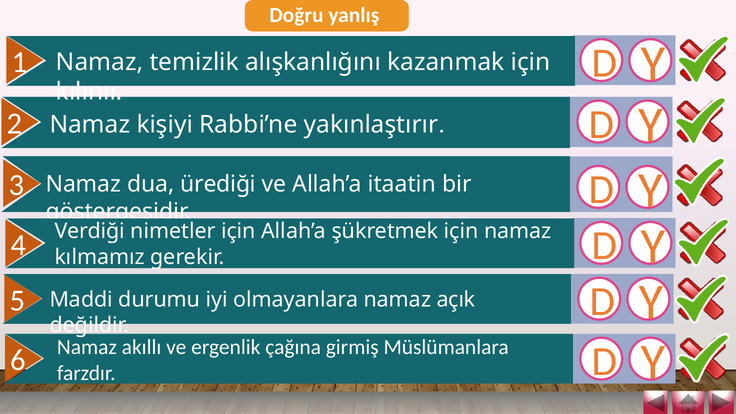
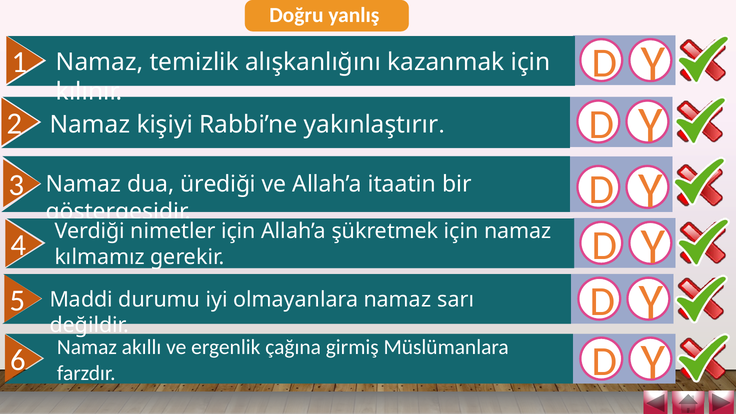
açık: açık -> sarı (456, 300)
